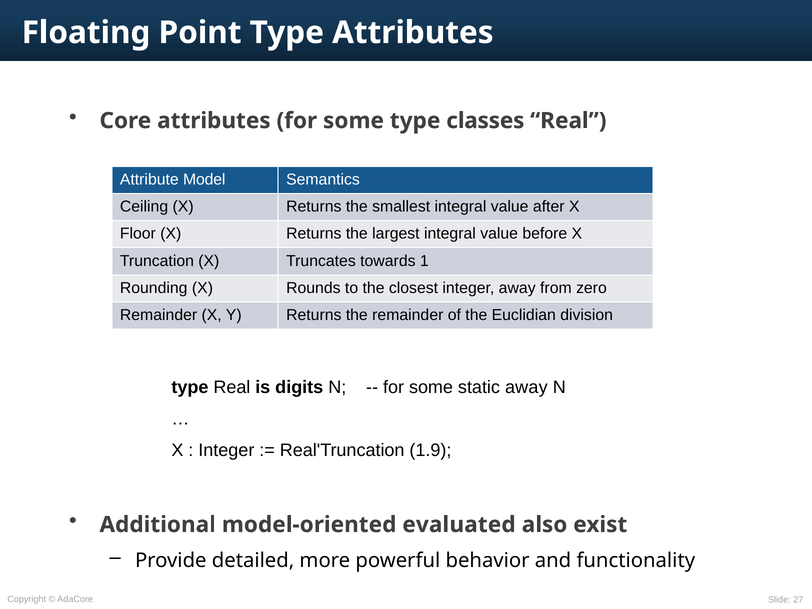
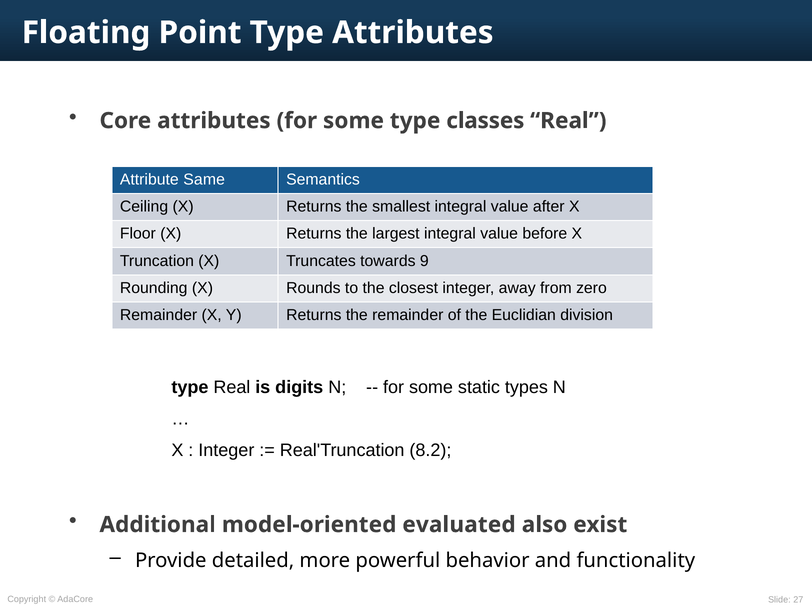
Model: Model -> Same (204, 180)
1: 1 -> 9 (424, 261)
static away: away -> types (526, 387)
1.9: 1.9 -> 8.2 (430, 450)
